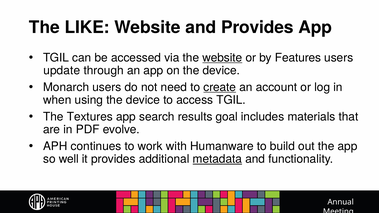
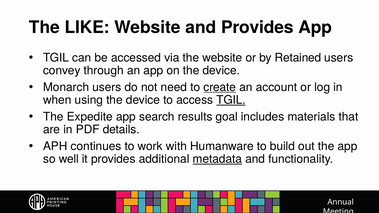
website underline: present -> none (222, 58)
Features: Features -> Retained (298, 58)
update: update -> convey (62, 70)
TGIL underline: none -> present (231, 100)
Textures: Textures -> Expedite (90, 117)
evolve: evolve -> details (121, 130)
